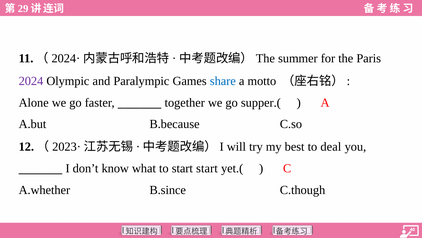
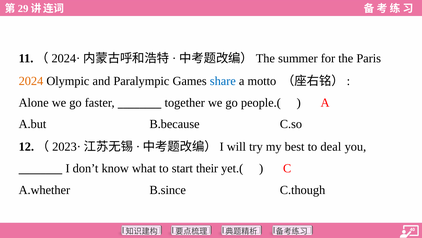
2024 colour: purple -> orange (31, 81)
supper.(: supper.( -> people.( (261, 102)
start start: start -> their (207, 168)
